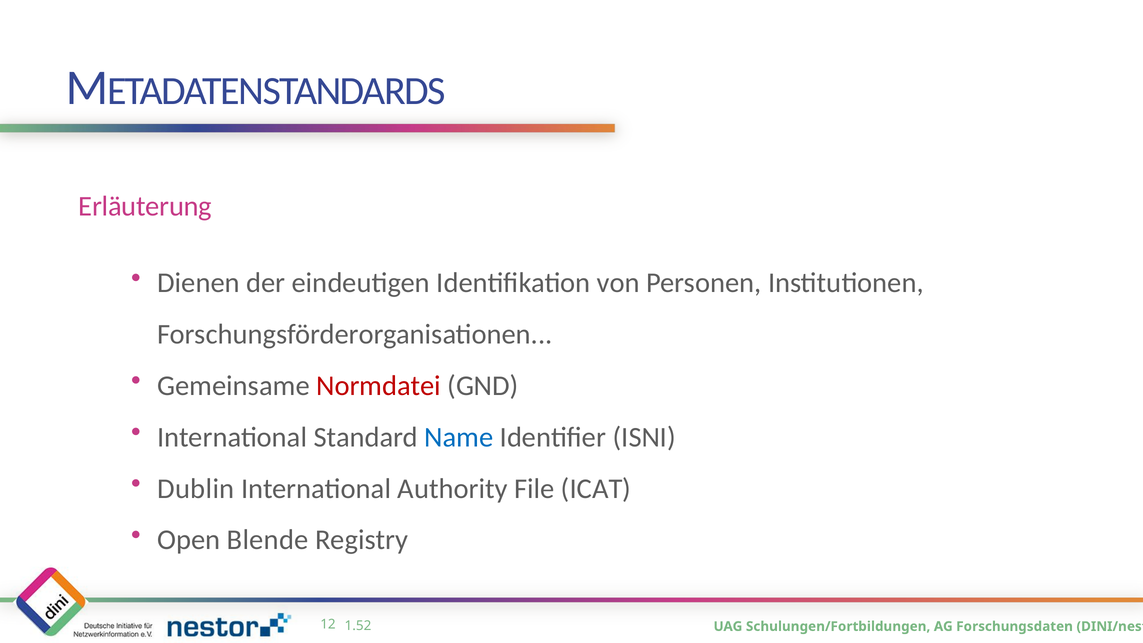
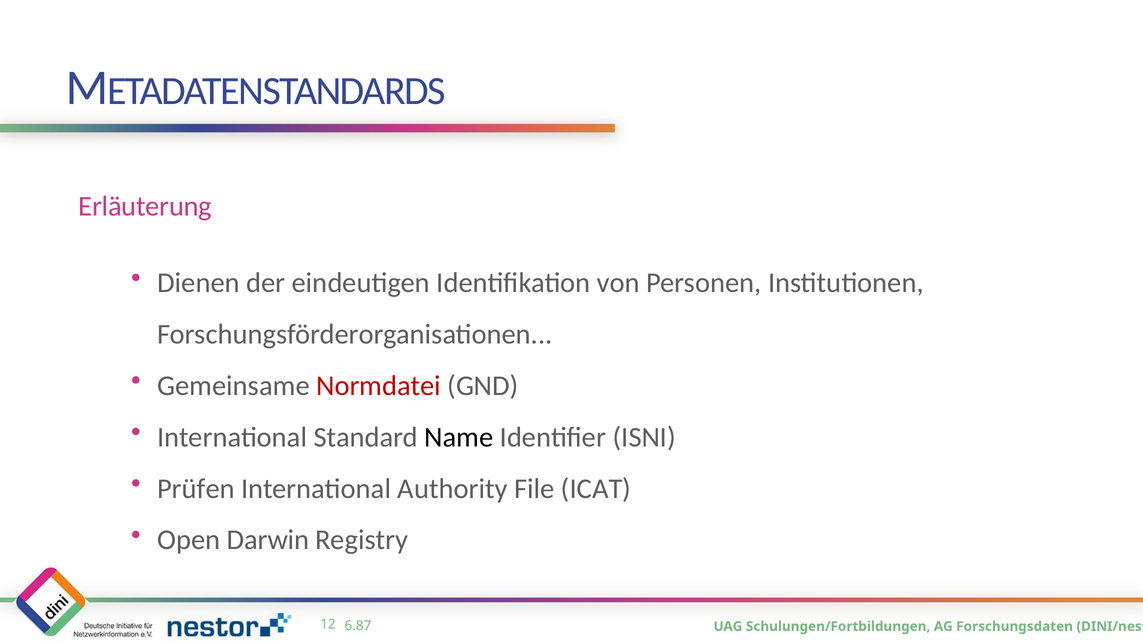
Name colour: blue -> black (459, 437)
Dublin: Dublin -> Prüfen (196, 489)
Blende: Blende -> Darwin (268, 540)
1.52: 1.52 -> 6.87 (358, 626)
